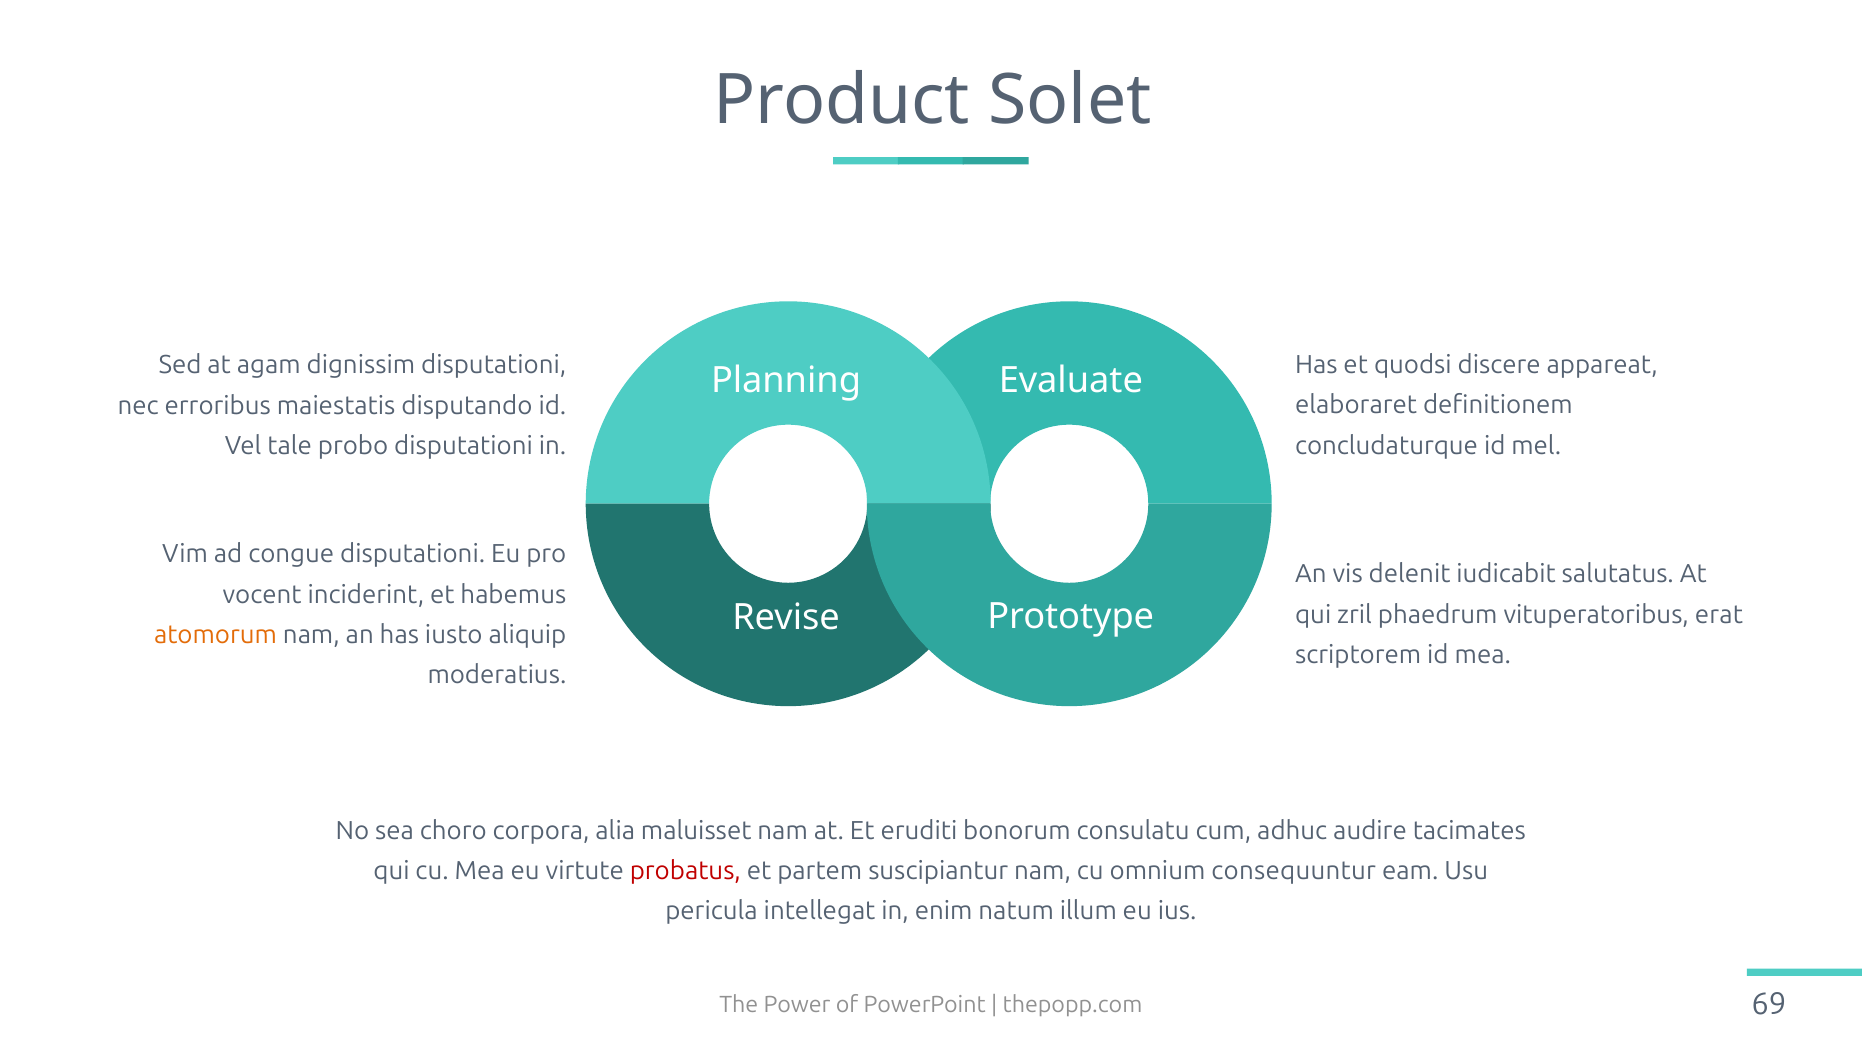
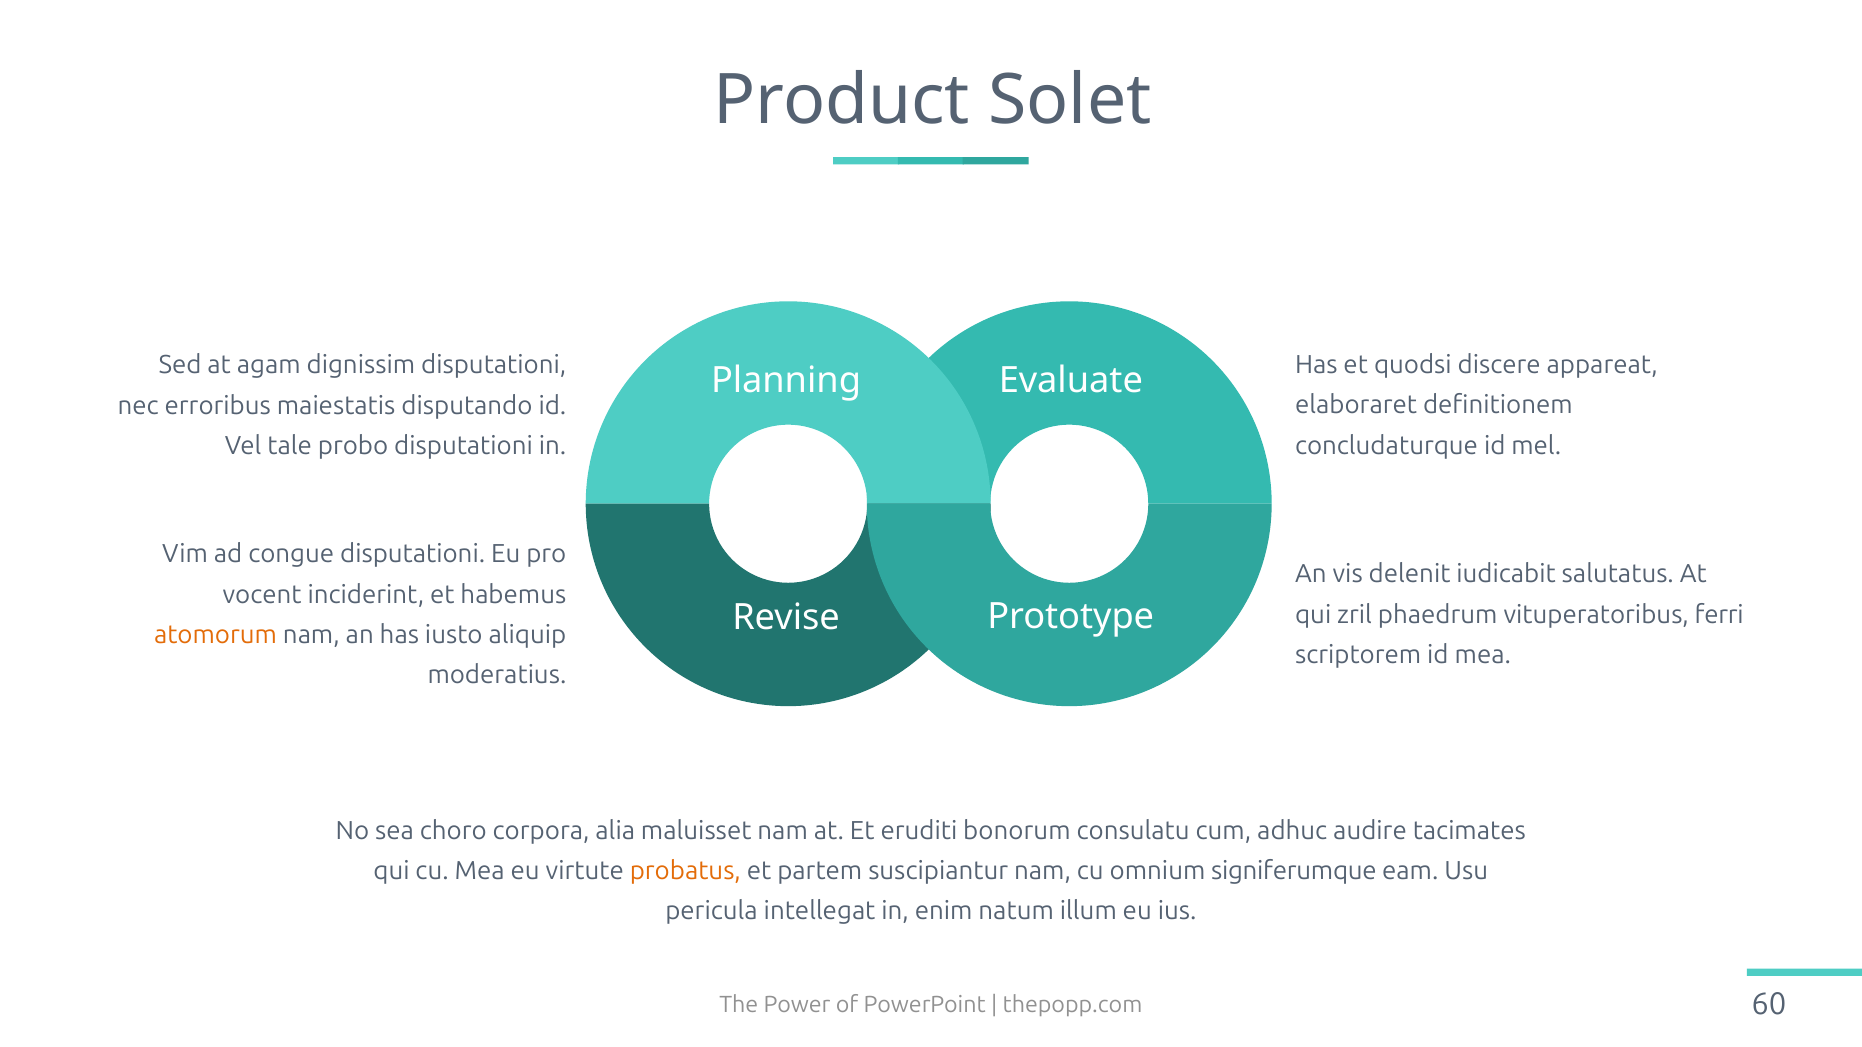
erat: erat -> ferri (1719, 615)
probatus colour: red -> orange (685, 871)
consequuntur: consequuntur -> signiferumque (1294, 871)
69: 69 -> 60 (1769, 1004)
